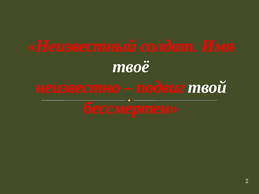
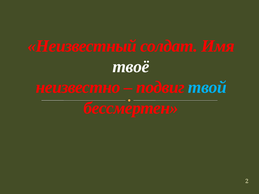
твой colour: white -> light blue (207, 87)
